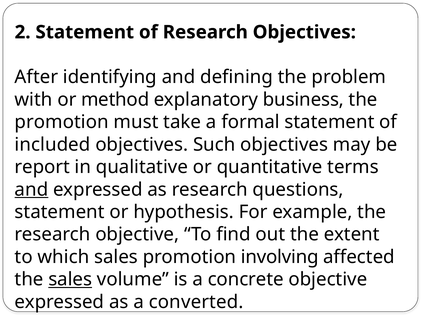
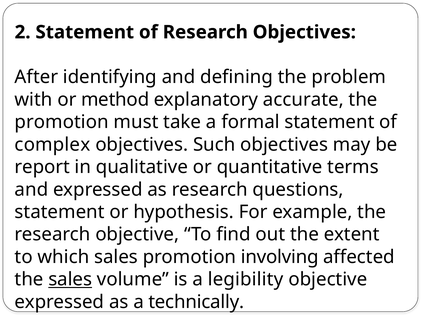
business: business -> accurate (303, 100)
included: included -> complex (52, 144)
and underline: present -> none (31, 189)
concrete: concrete -> legibility (246, 279)
converted: converted -> technically (196, 302)
